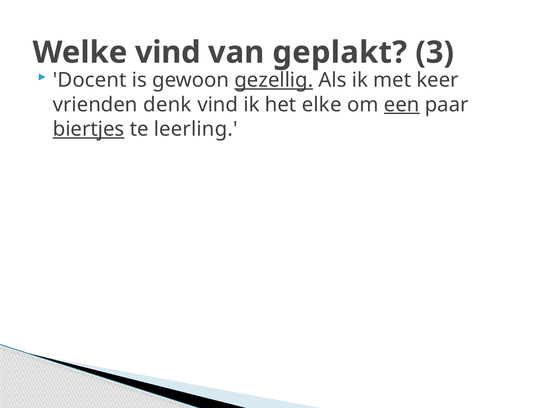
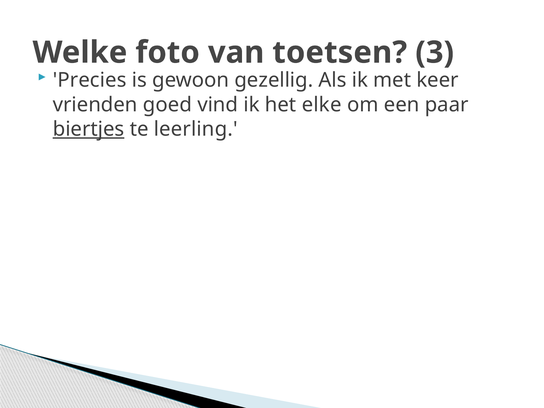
vind: vind -> foto (168, 52)
geplakt: geplakt -> toetsen (340, 52)
Docent: Docent -> Precies (90, 80)
gezellig underline: present -> none (274, 80)
denk: denk -> goed (167, 105)
een underline: present -> none (402, 105)
